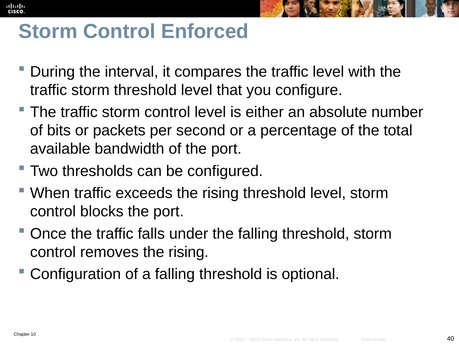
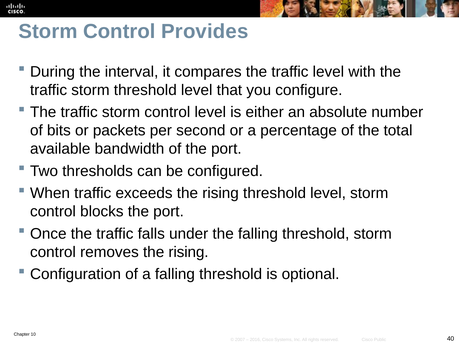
Enforced: Enforced -> Provides (205, 32)
